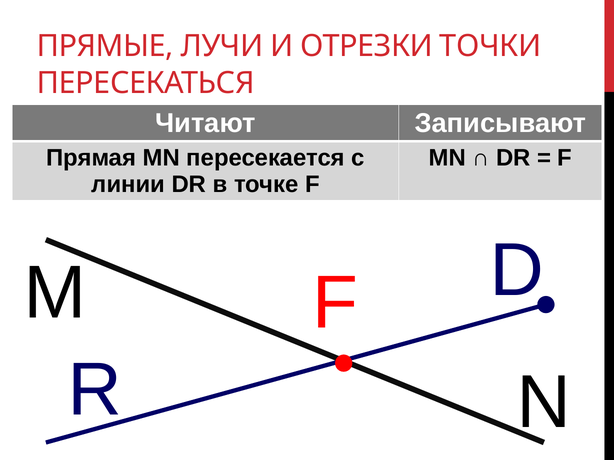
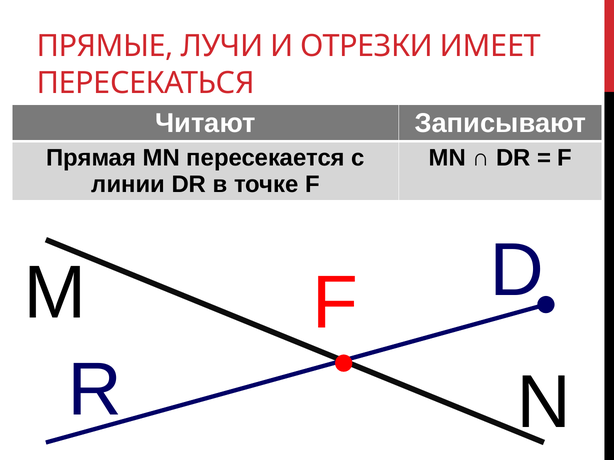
ТОЧКИ: ТОЧКИ -> ИМЕЕТ (490, 46)
